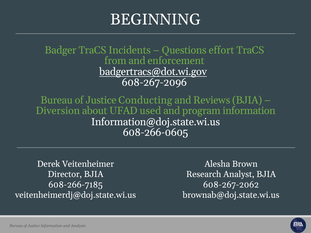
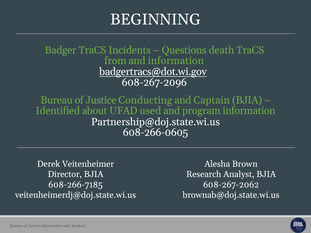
effort: effort -> death (221, 50)
and enforcement: enforcement -> information (176, 61)
Reviews: Reviews -> Captain (212, 100)
Diversion: Diversion -> Identified (58, 111)
Information@doj.state.wi.us: Information@doj.state.wi.us -> Partnership@doj.state.wi.us (156, 122)
